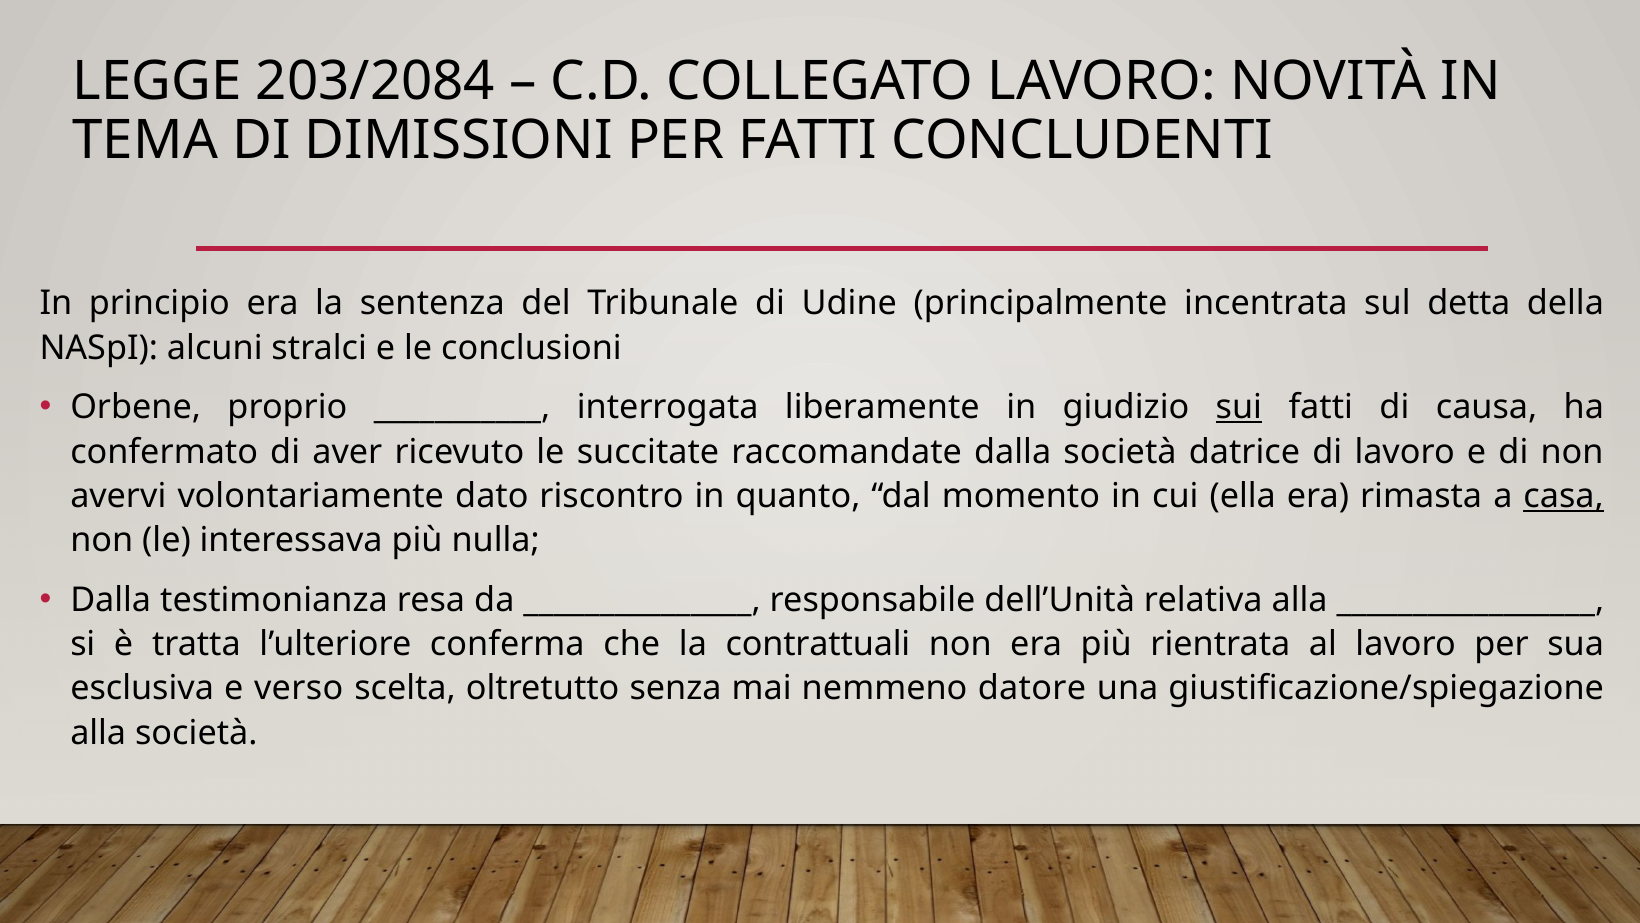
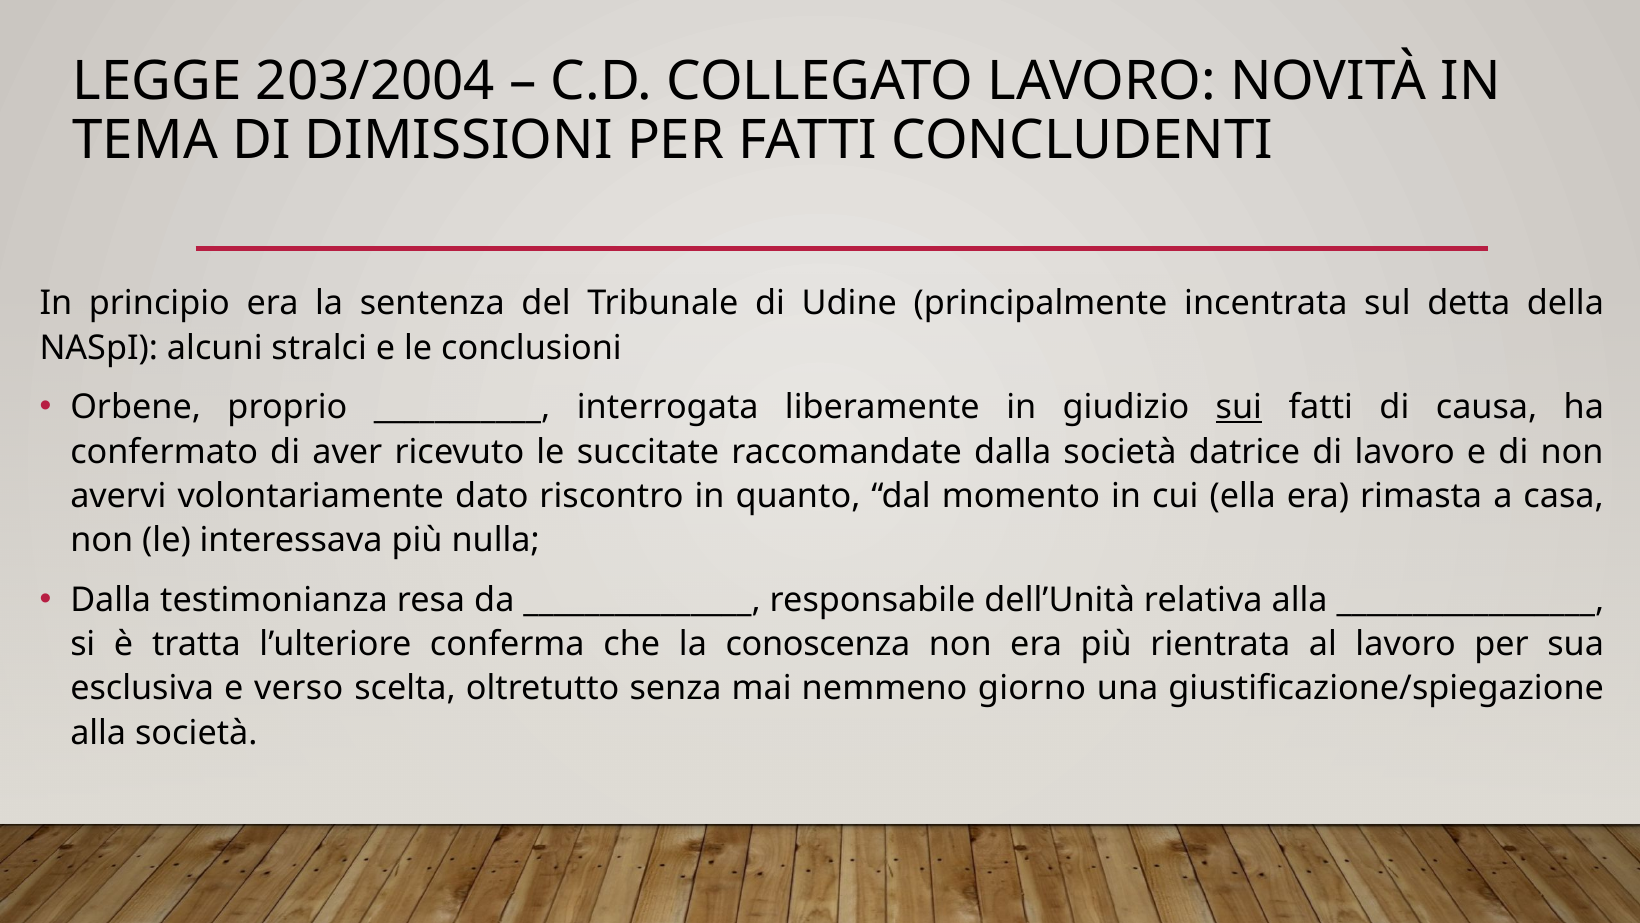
203/2084: 203/2084 -> 203/2004 (375, 81)
casa underline: present -> none (1564, 496)
contrattuali: contrattuali -> conoscenza (818, 644)
datore: datore -> giorno (1032, 688)
